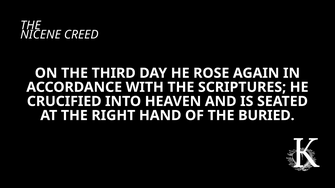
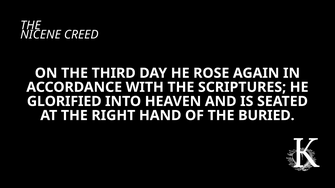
CRUCIFIED: CRUCIFIED -> GLORIFIED (64, 102)
